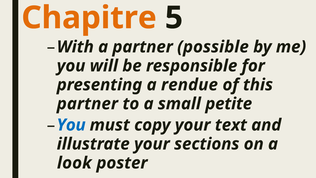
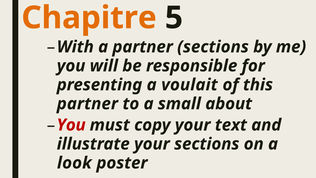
partner possible: possible -> sections (213, 47)
rendue: rendue -> voulait (189, 85)
petite: petite -> about (229, 104)
You colour: blue -> red (71, 125)
